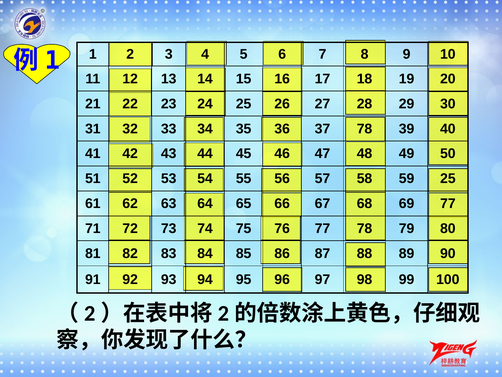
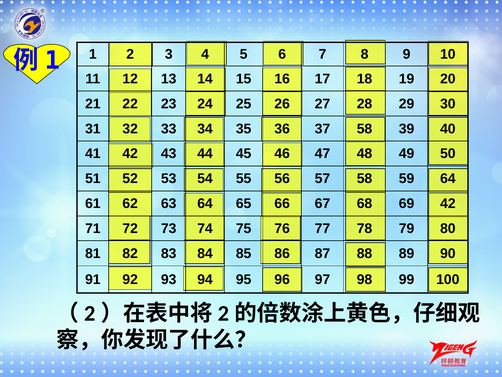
37 78: 78 -> 58 (365, 129)
59 25: 25 -> 64 (448, 178)
69 77: 77 -> 42 (448, 203)
